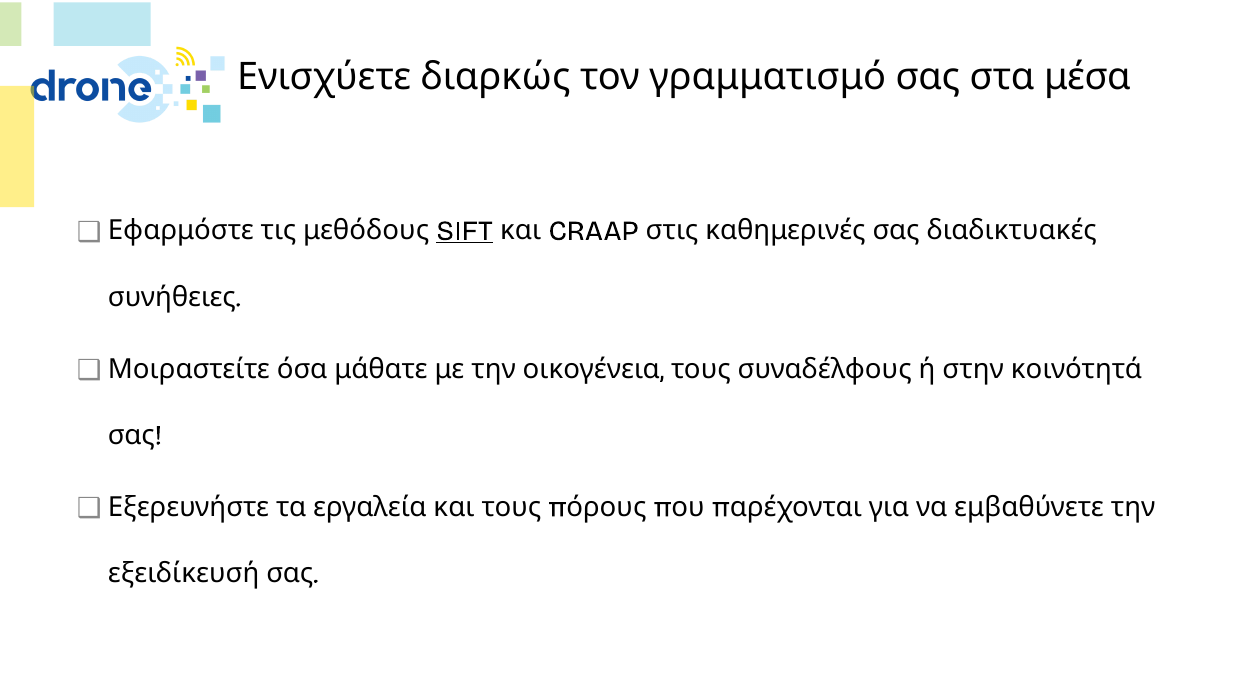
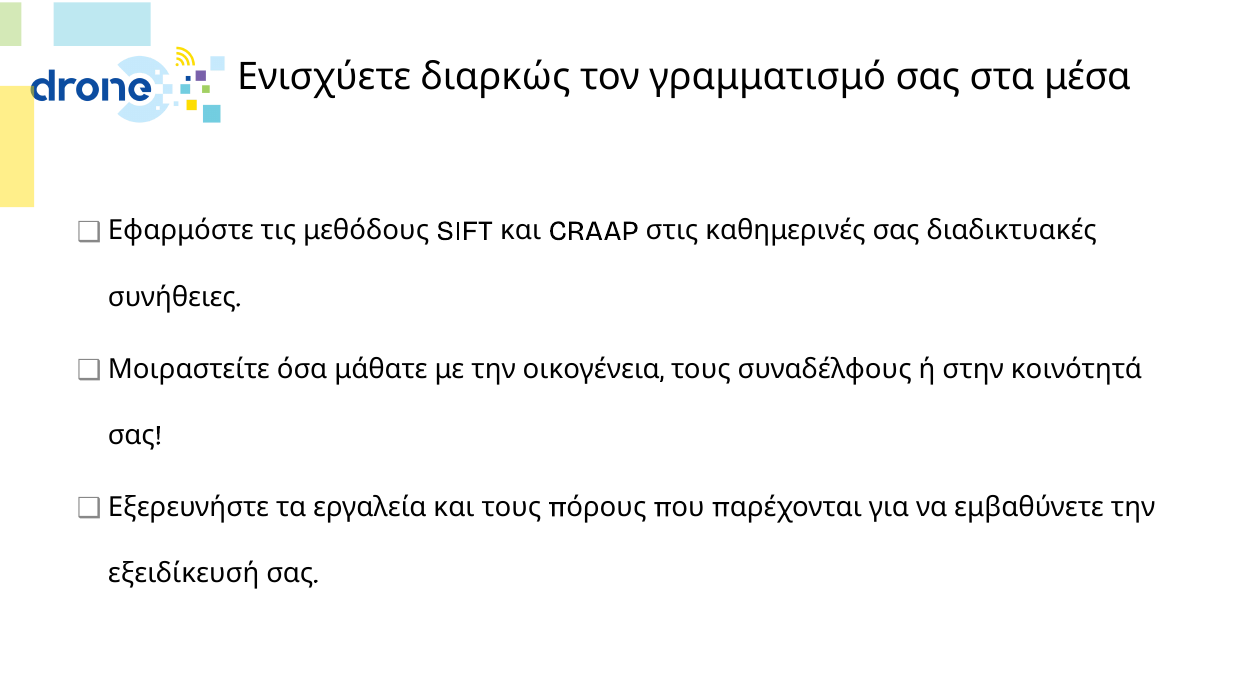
SIFT underline: present -> none (465, 231)
